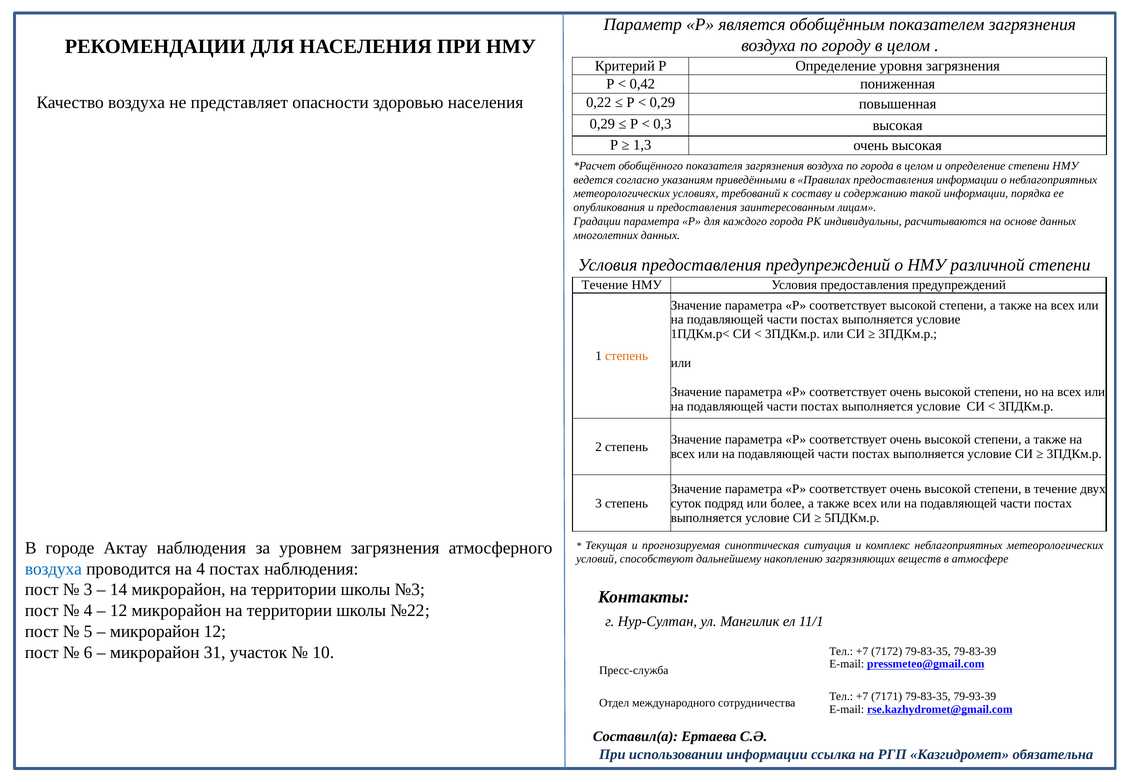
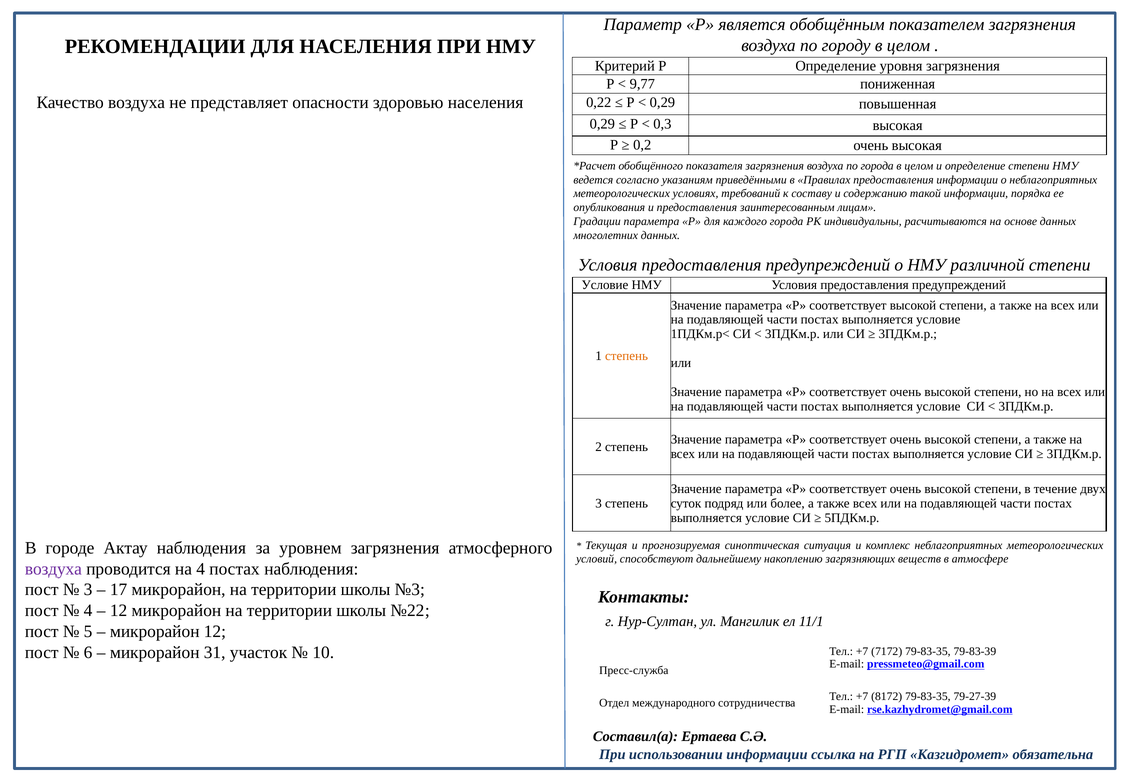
0,42: 0,42 -> 9,77 (642, 84)
1,3: 1,3 -> 0,2 (642, 145)
Течение: Течение -> Условие (605, 285)
воздуха colour: blue -> purple (53, 569)
14: 14 -> 17 (119, 590)
7171: 7171 -> 8172 (887, 697)
79-93-39: 79-93-39 -> 79-27-39 (975, 697)
